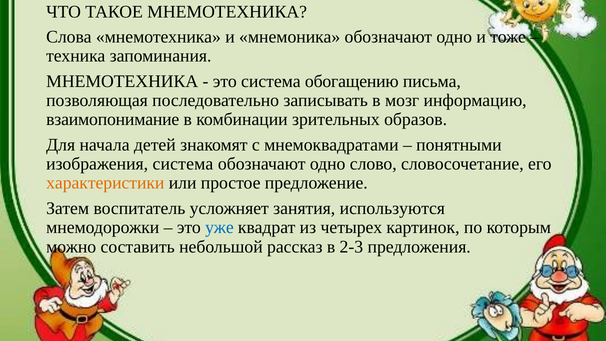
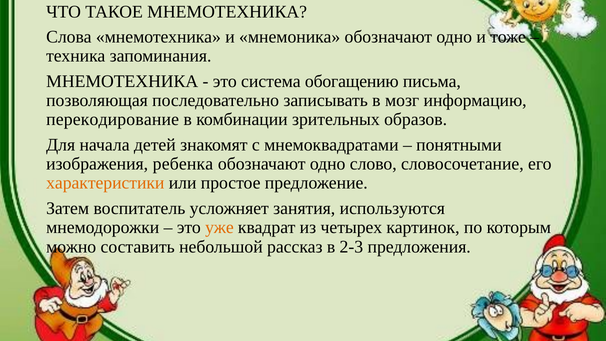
взаимопонимание: взаимопонимание -> перекодирование (113, 120)
изображения система: система -> ребенка (183, 164)
уже colour: blue -> orange (219, 228)
